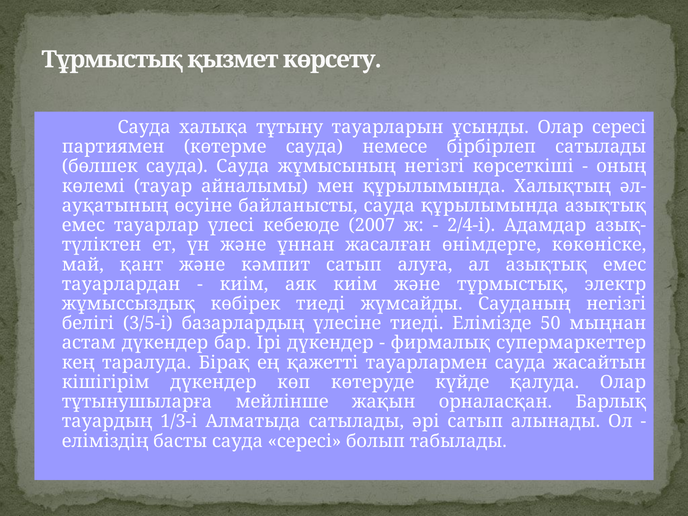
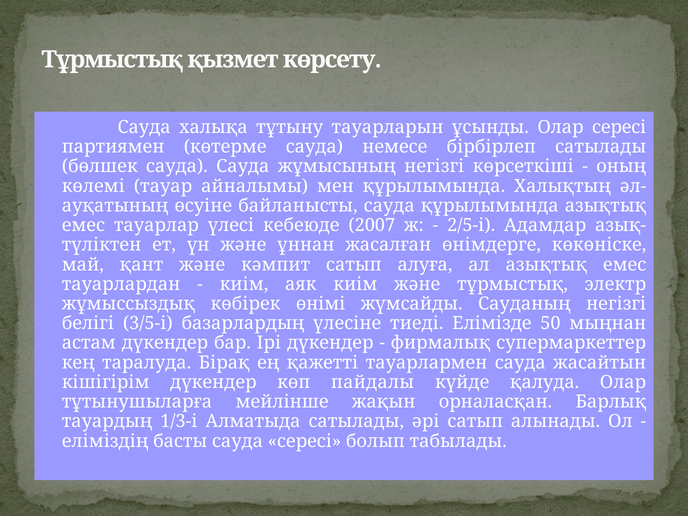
2/4-і: 2/4-і -> 2/5-і (471, 225)
көбірек тиеді: тиеді -> өнімі (321, 304)
көтеруде: көтеруде -> пайдалы (373, 382)
